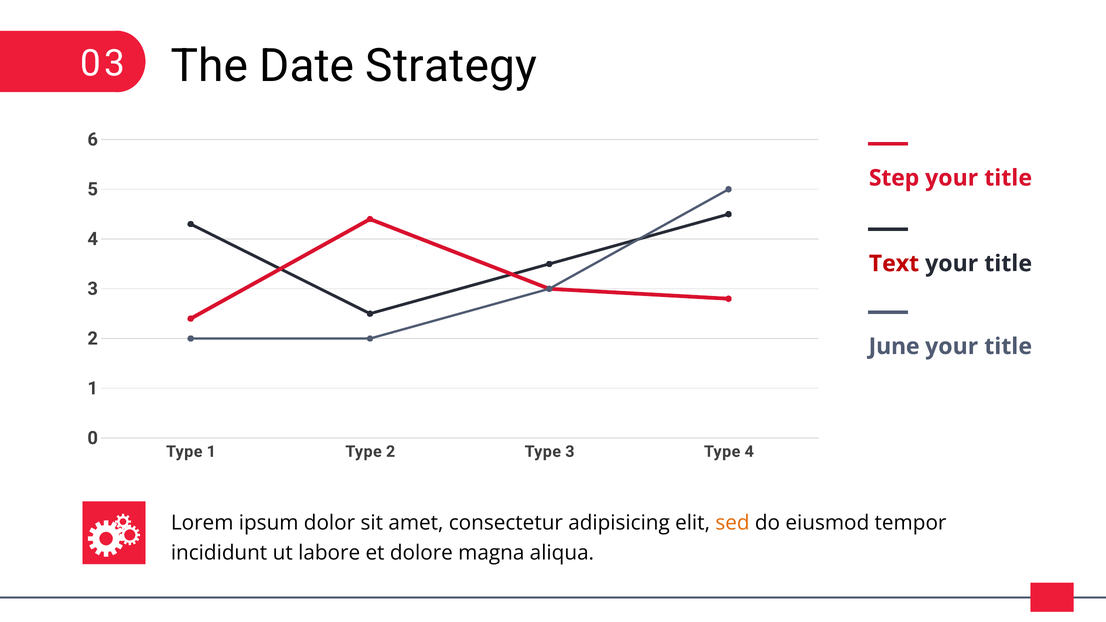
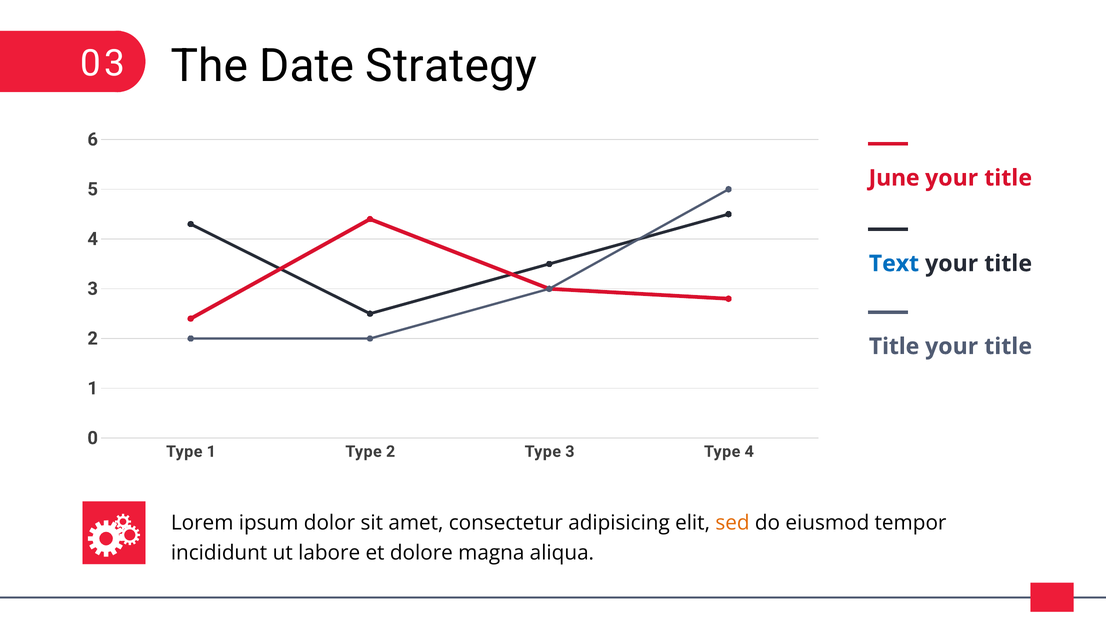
Step: Step -> June (894, 178)
Text colour: red -> blue (894, 264)
June: June -> Title (894, 347)
